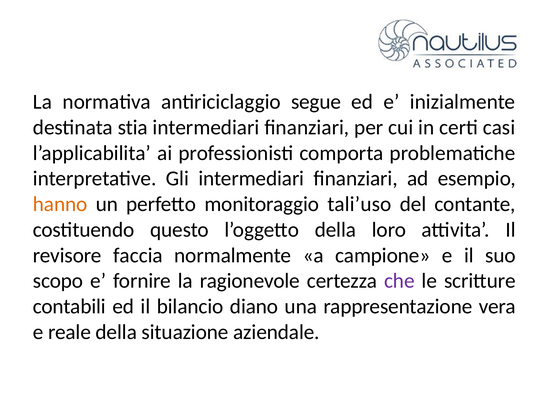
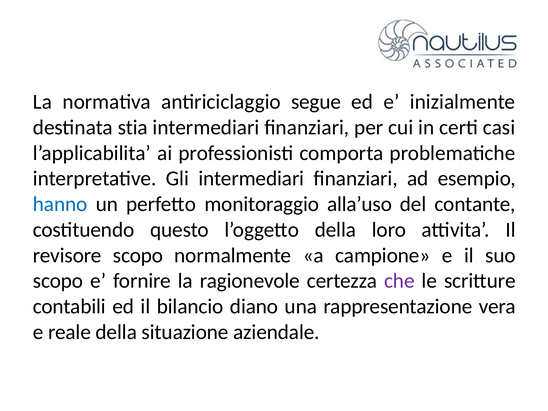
hanno colour: orange -> blue (60, 204)
tali’uso: tali’uso -> alla’uso (360, 204)
revisore faccia: faccia -> scopo (138, 255)
